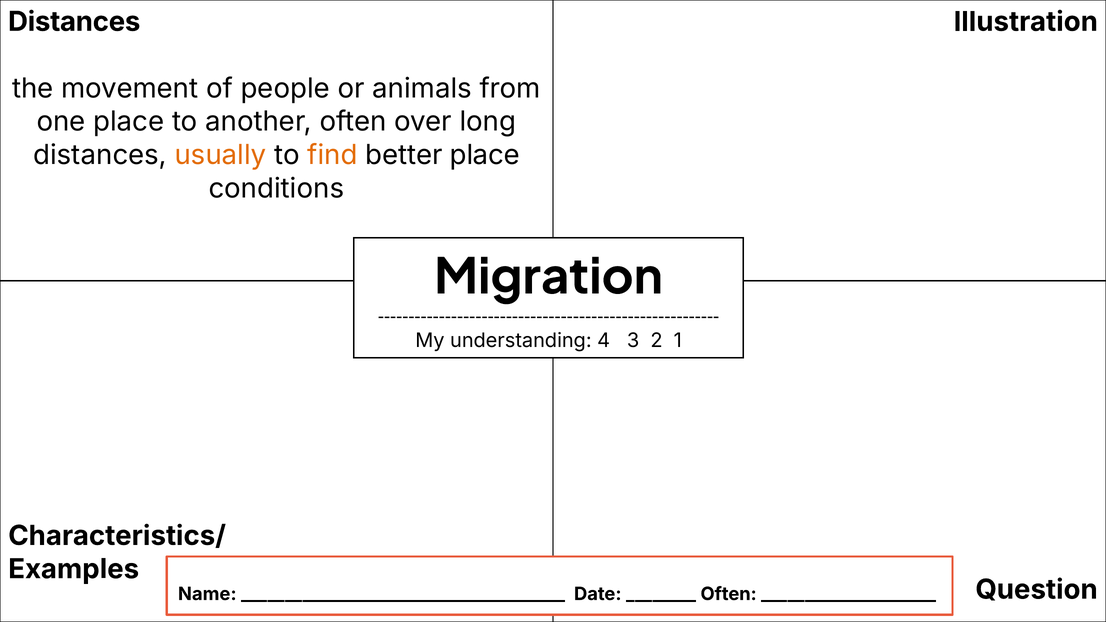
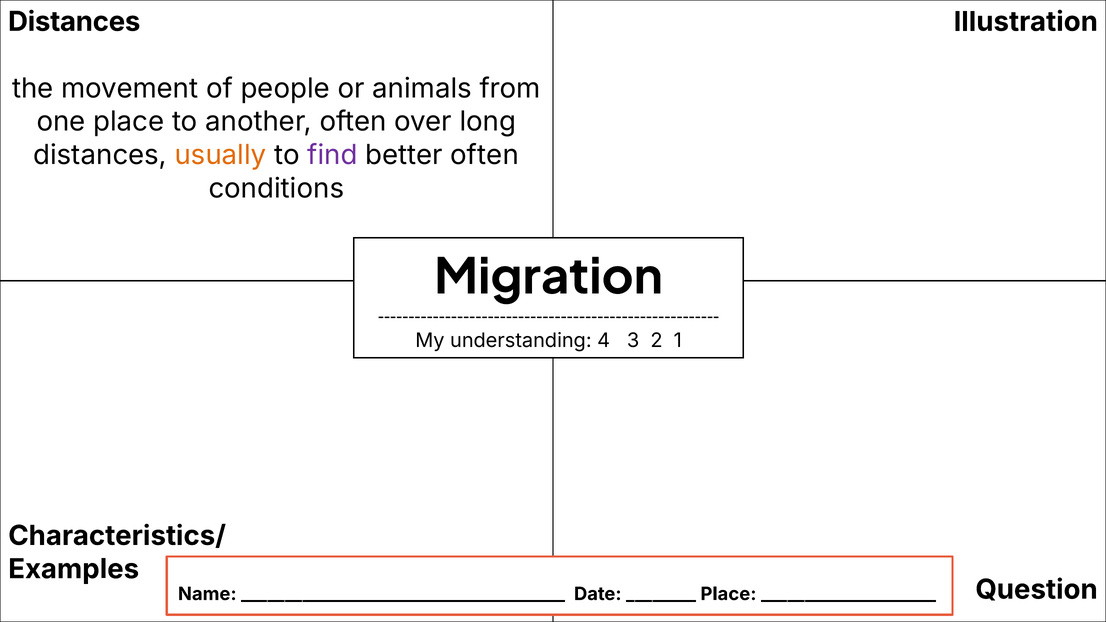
find colour: orange -> purple (332, 155)
better place: place -> often (485, 155)
Often: Often -> Place (728, 594)
